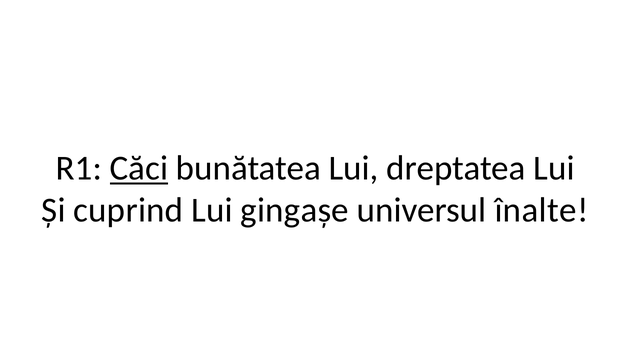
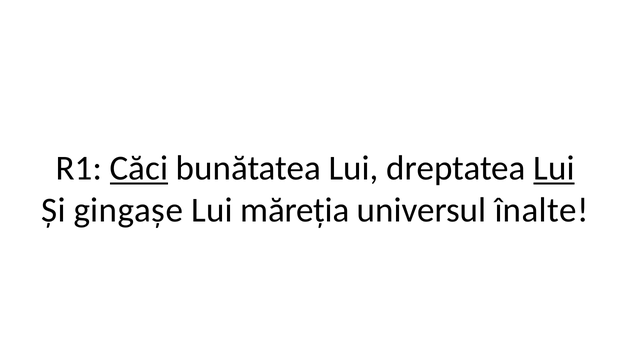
Lui underline: none -> present (554, 168)
cuprind: cuprind -> gingașe (128, 210)
gingașe: gingașe -> măreția (295, 210)
